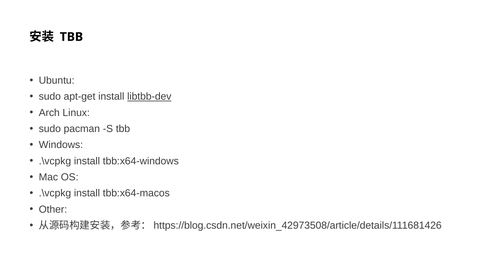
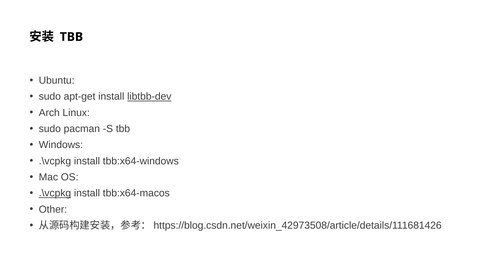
.\vcpkg underline: none -> present (55, 193)
